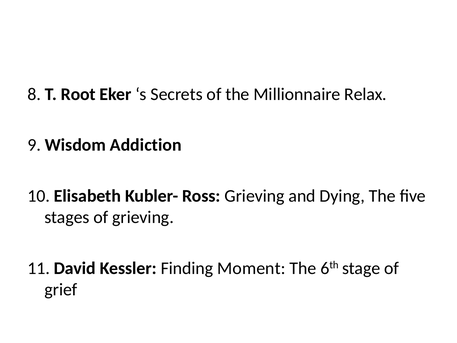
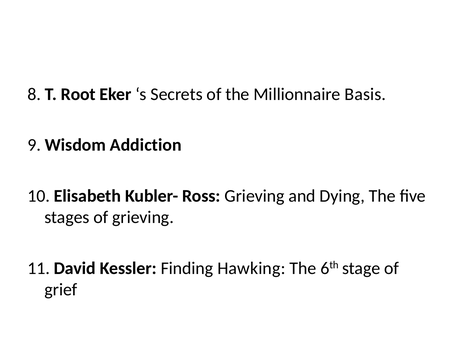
Relax: Relax -> Basis (365, 94)
Moment: Moment -> Hawking (251, 268)
